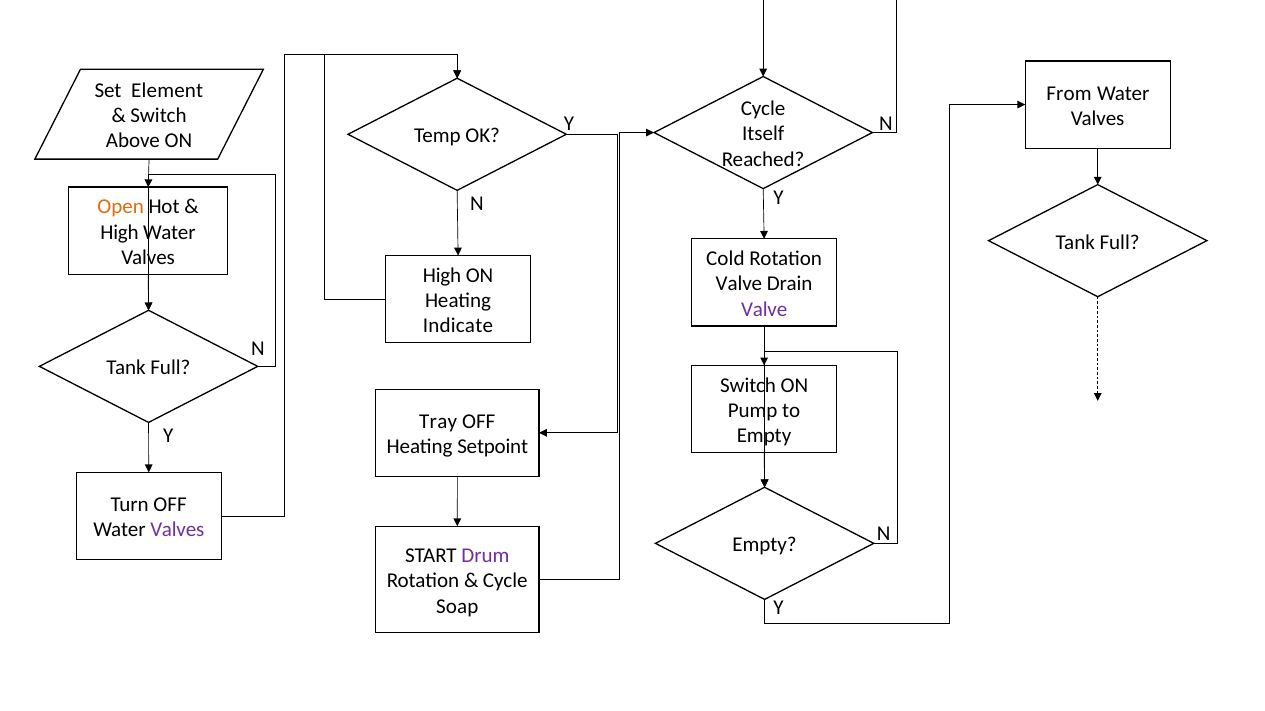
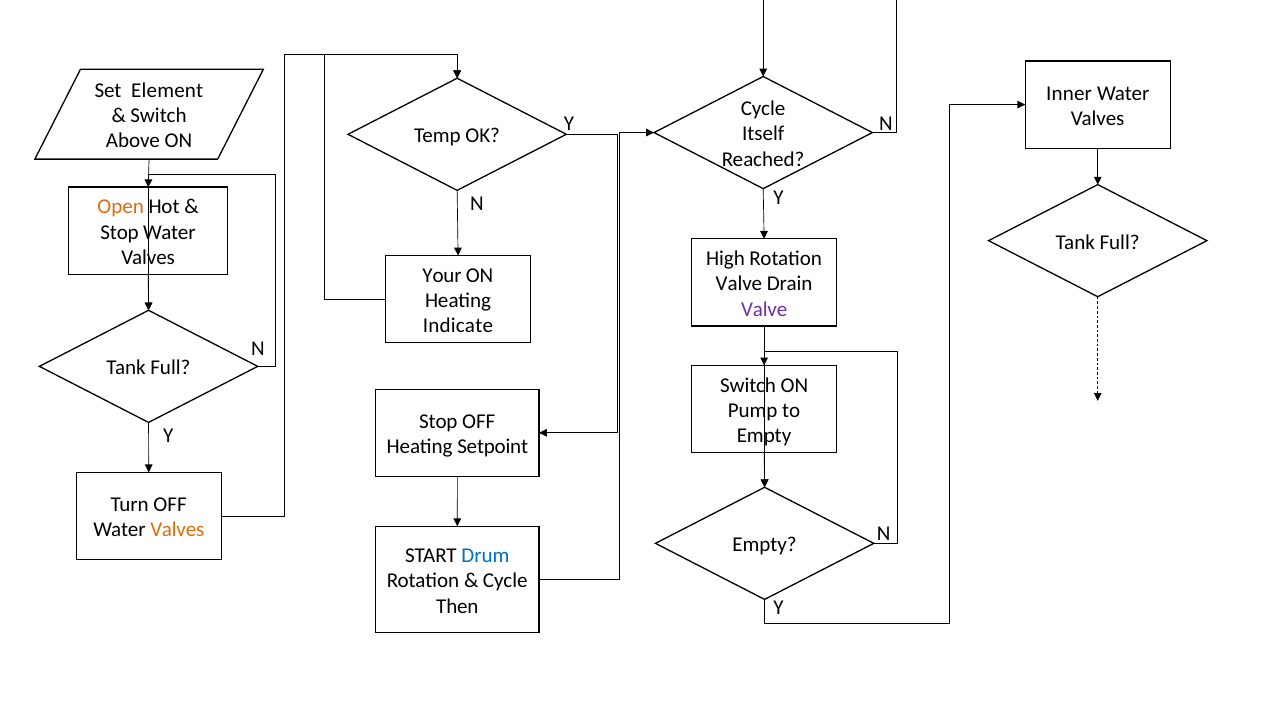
From: From -> Inner (1069, 93)
High: High -> Stop (120, 232)
Cold: Cold -> High (725, 259)
High: High -> Your (442, 276)
Tray: Tray -> Stop (438, 422)
Valves colour: purple -> orange (177, 530)
Drum colour: purple -> blue (485, 556)
Soap: Soap -> Then (457, 607)
